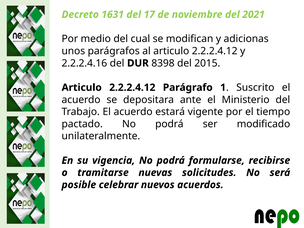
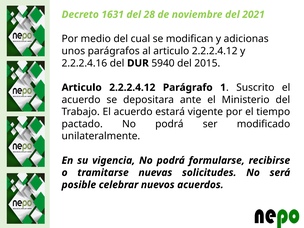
17: 17 -> 28 (149, 15)
8398: 8398 -> 5940 (163, 63)
